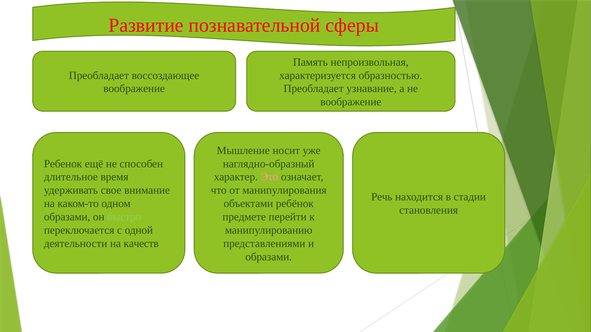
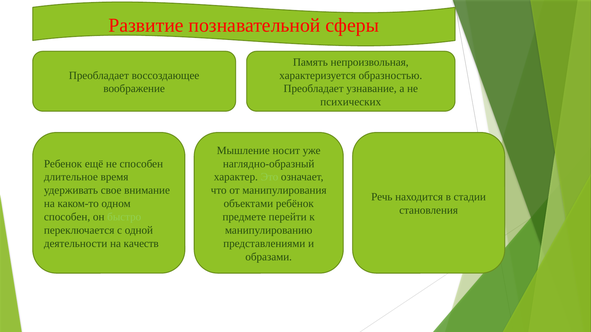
воображение: воображение -> психических (351, 102)
Это colour: pink -> light green (269, 177)
образами: образами -> способен (67, 217)
